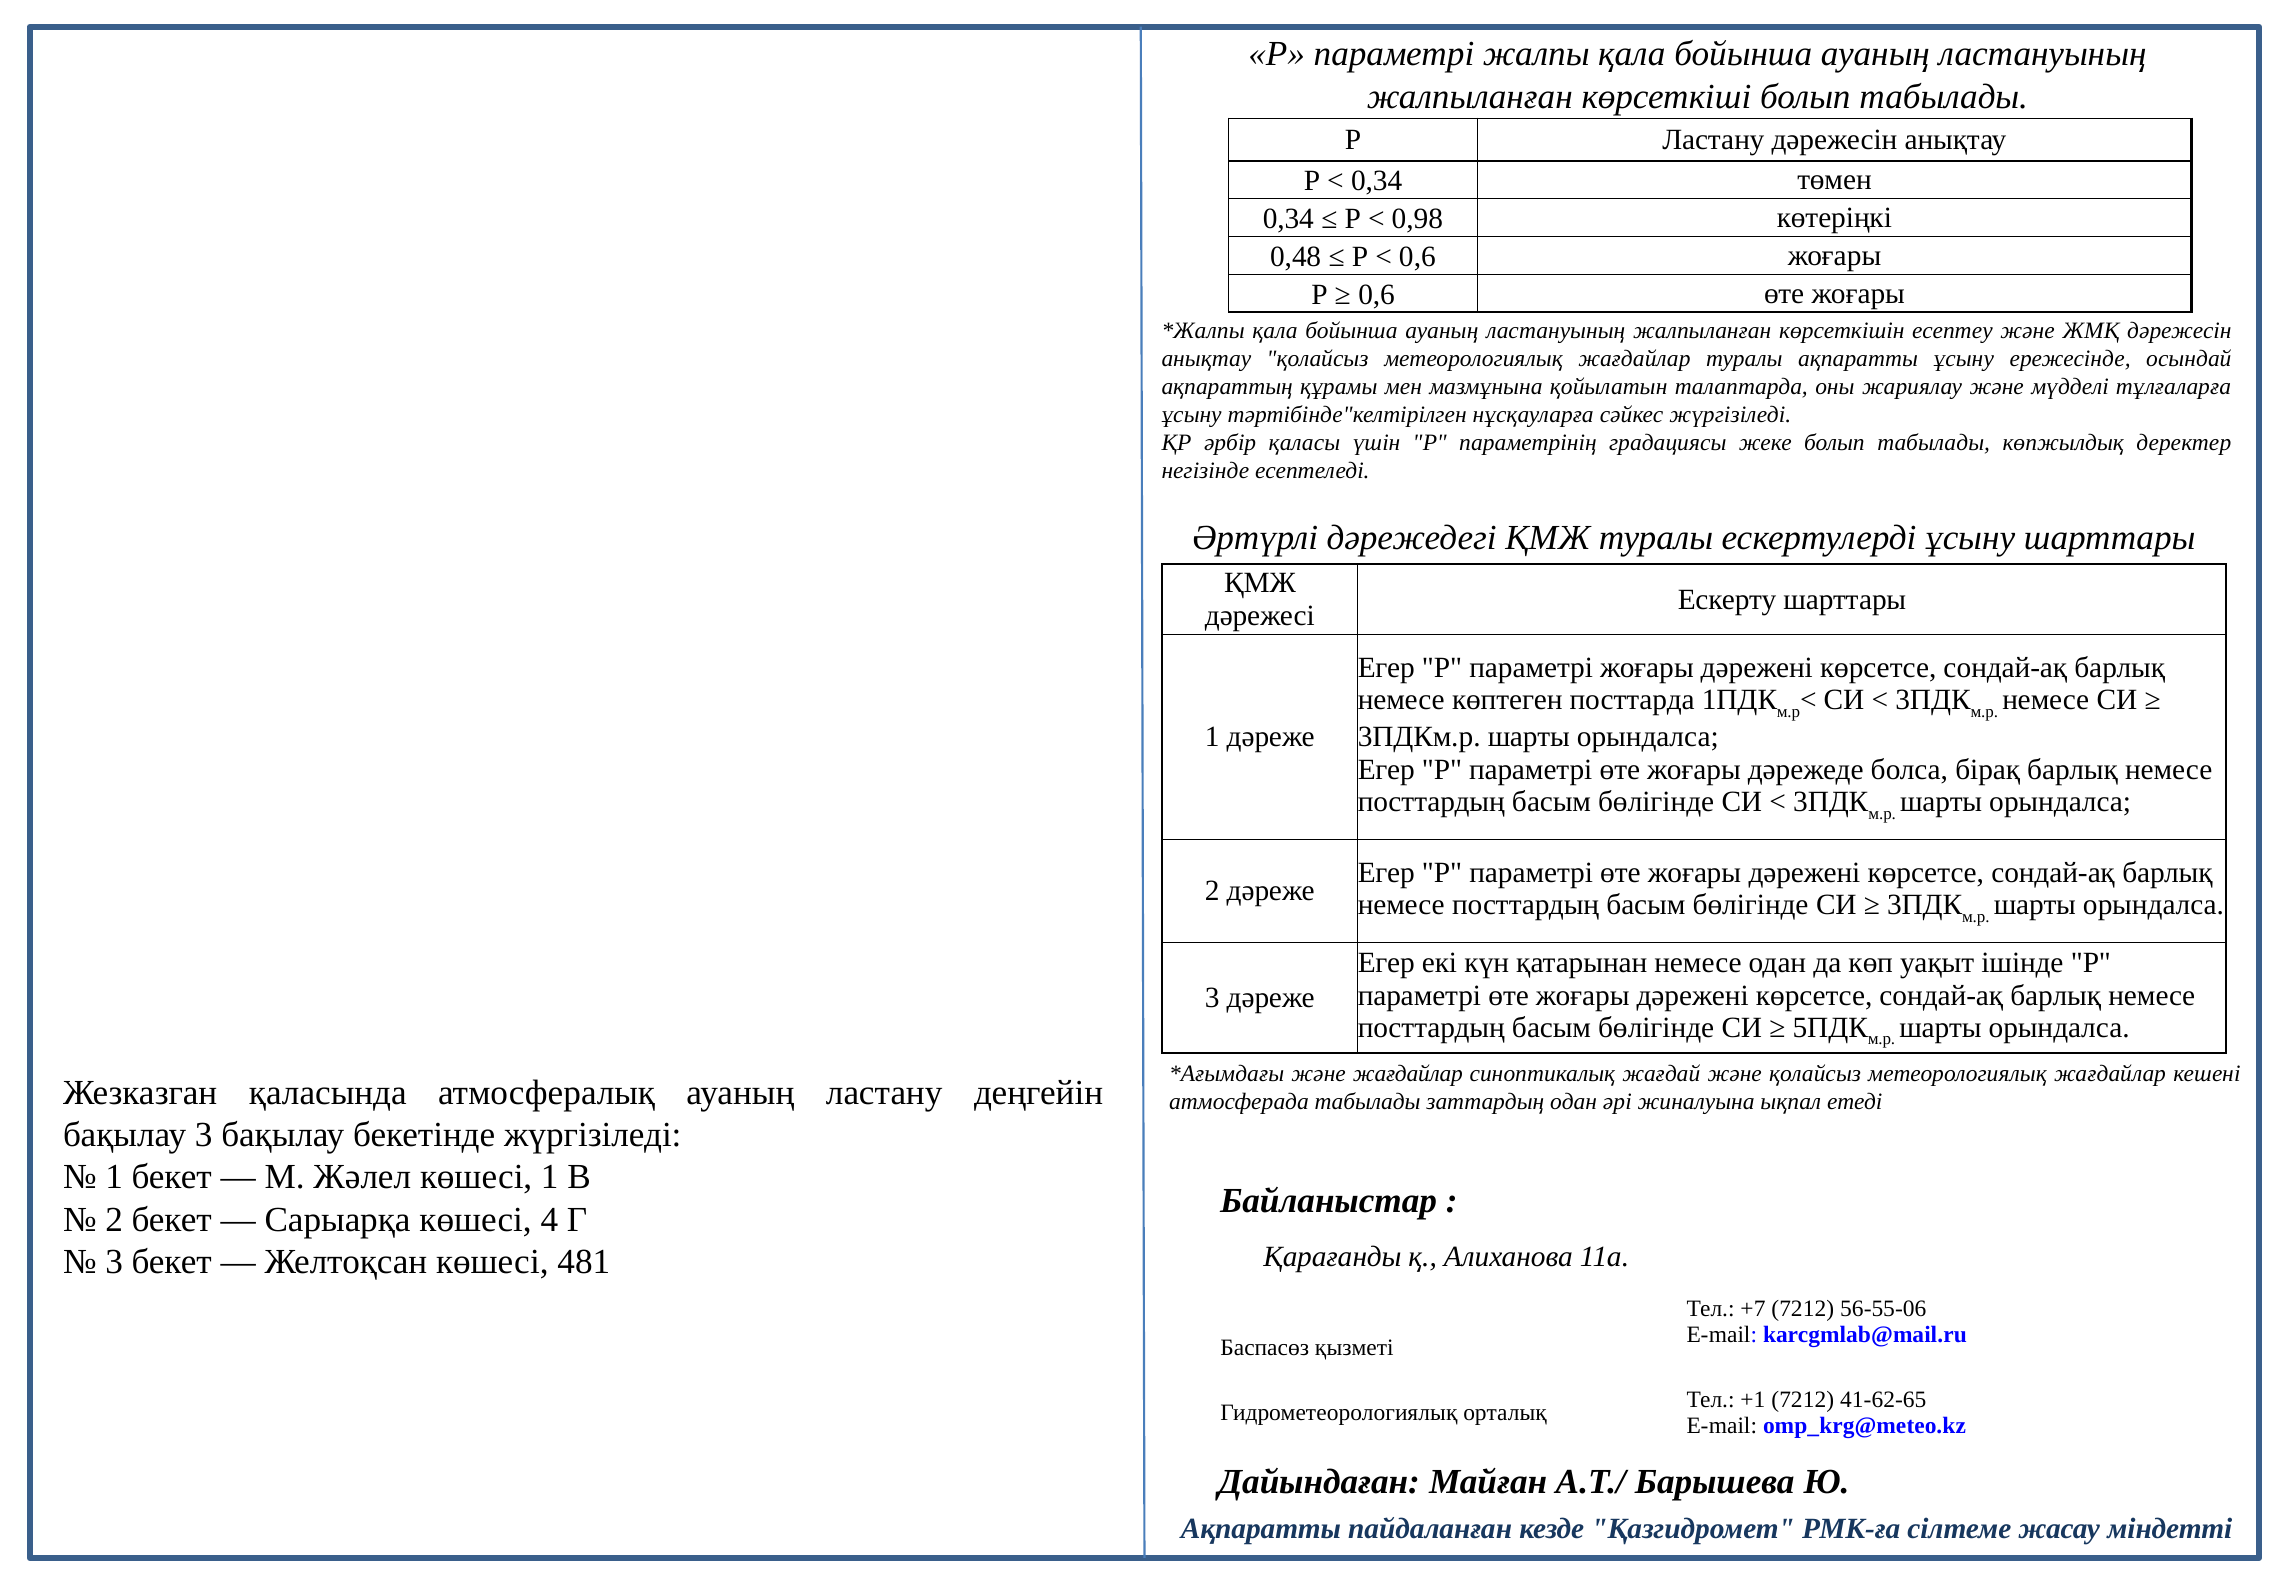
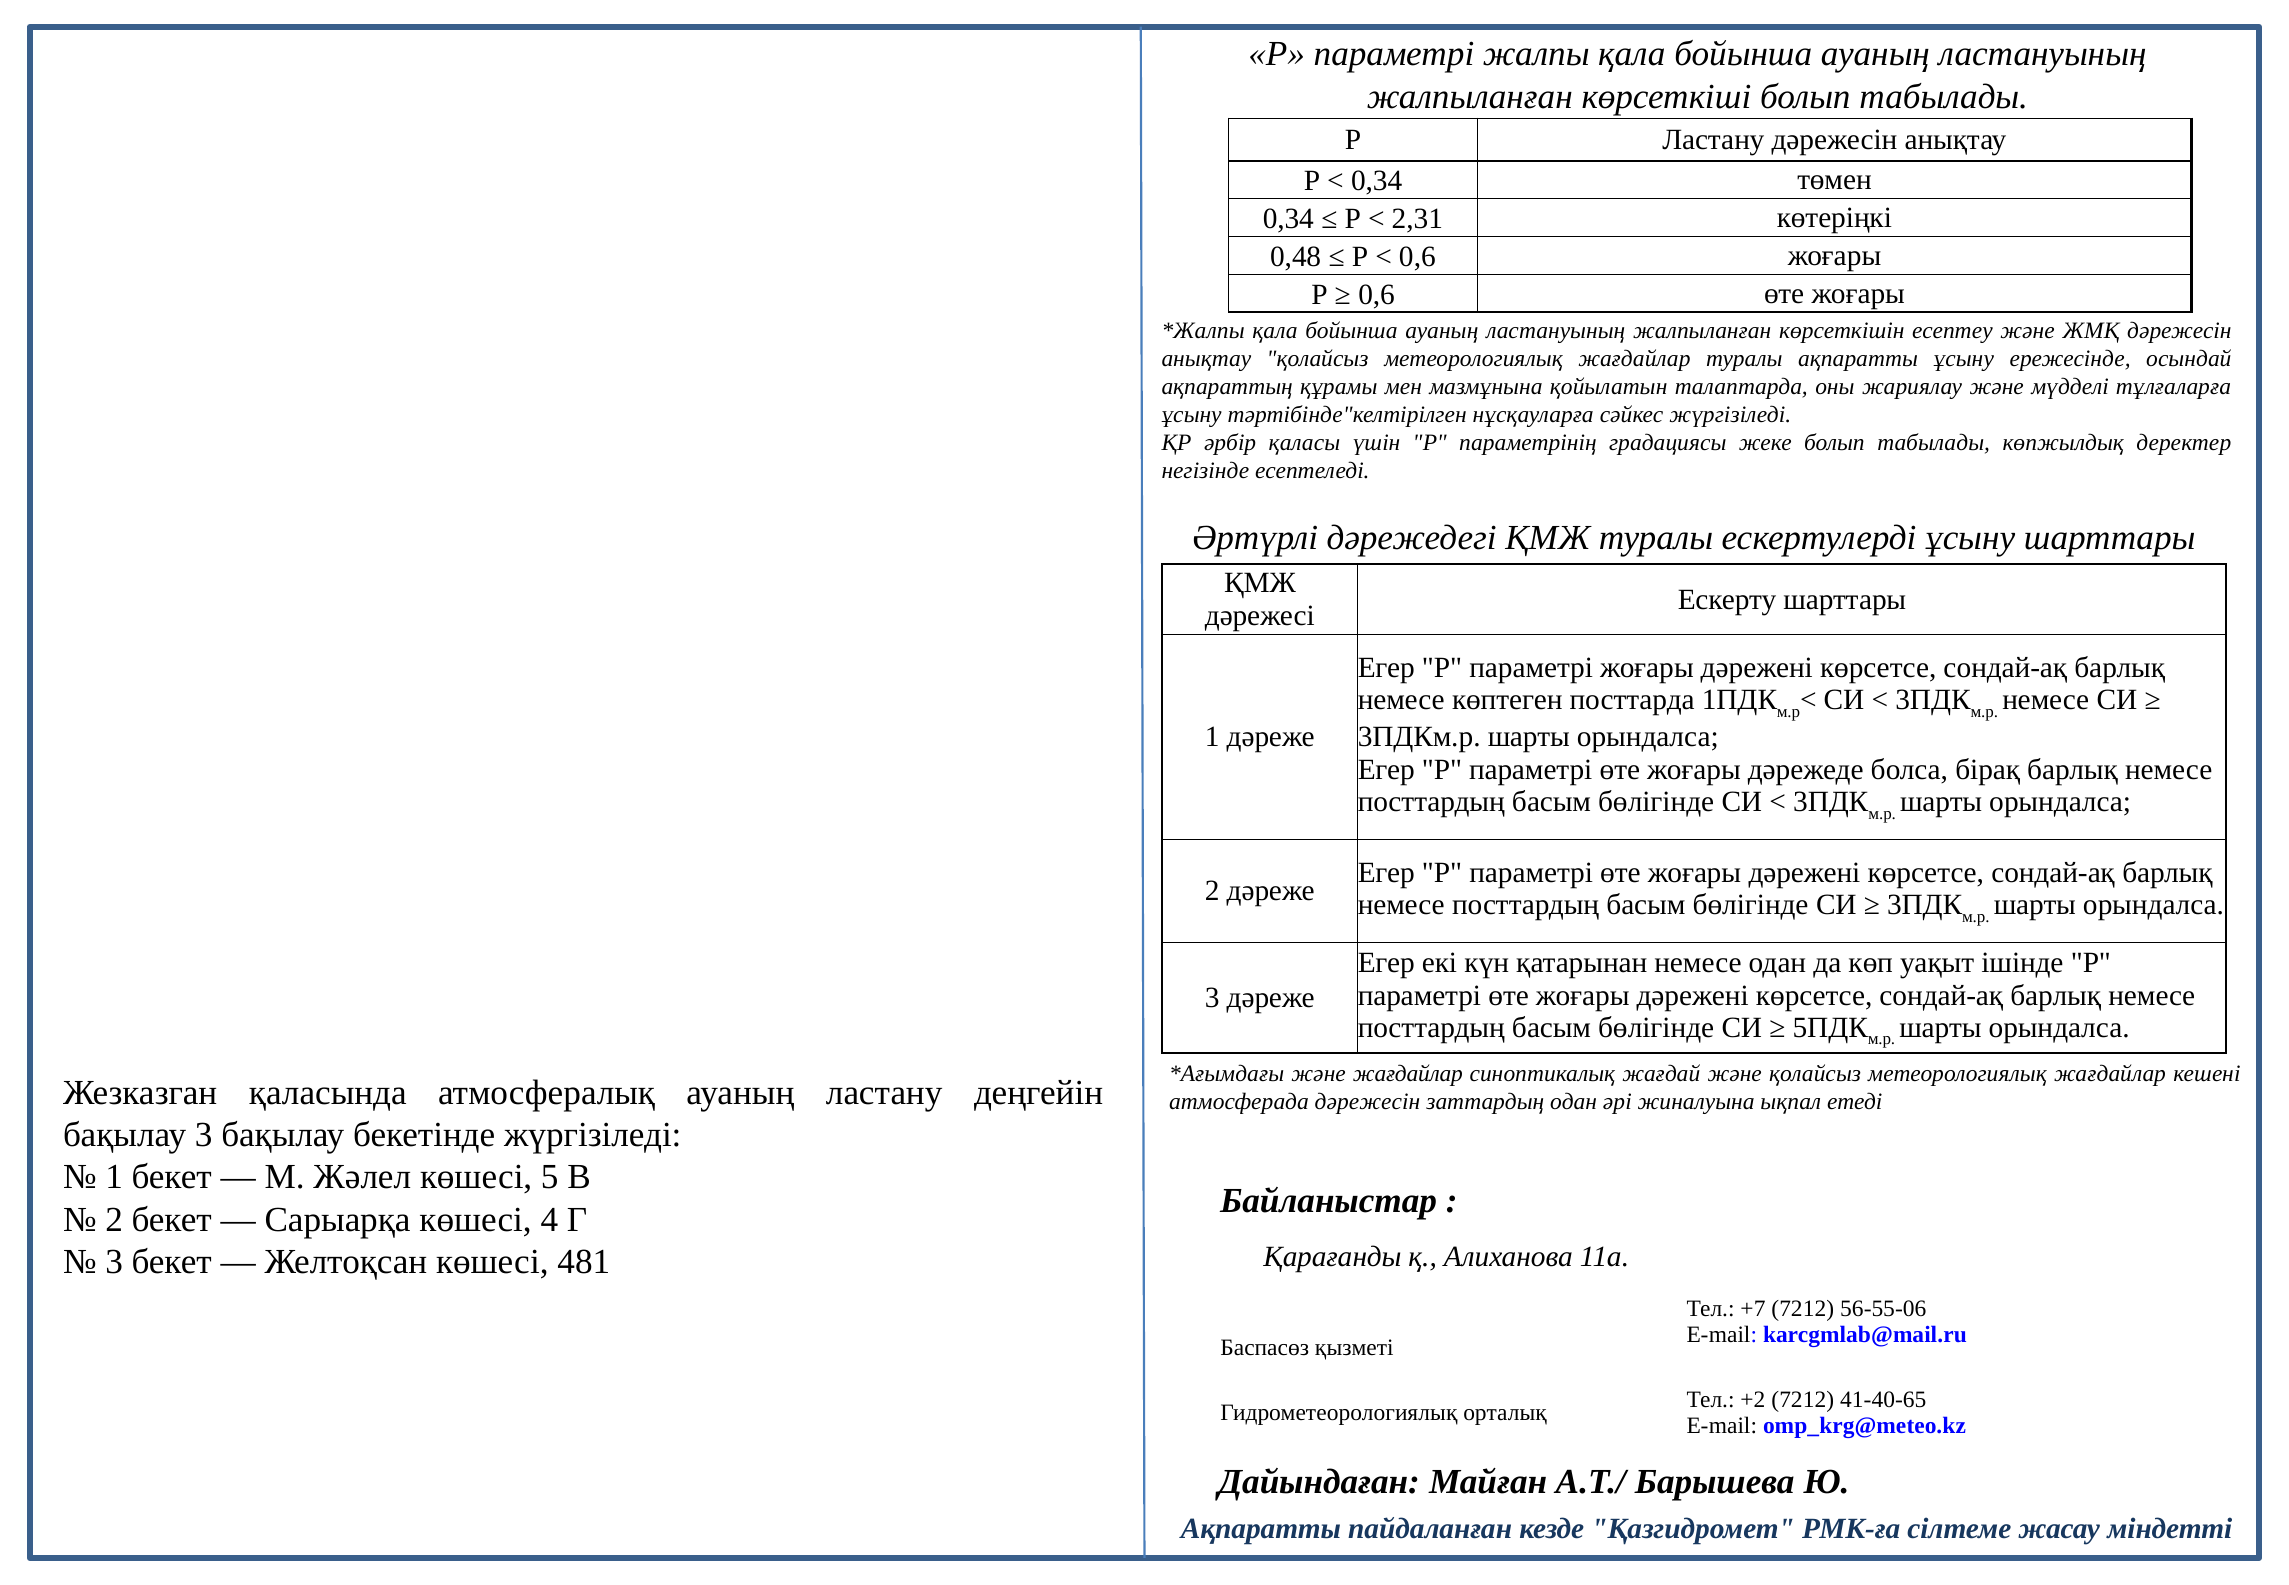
0,98: 0,98 -> 2,31 (1417, 219)
атмосферада табылады: табылады -> дәрежесін (1368, 1102)
көшесі 1: 1 -> 5 (550, 1177)
+1: +1 -> +2 (1753, 1400)
41-62-65: 41-62-65 -> 41-40-65 (1883, 1400)
